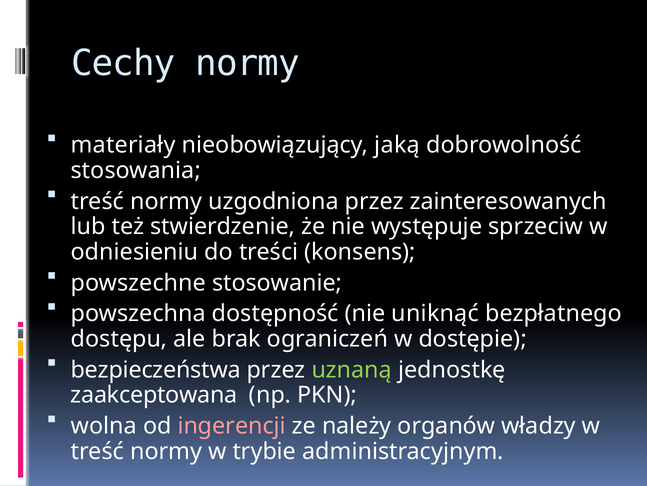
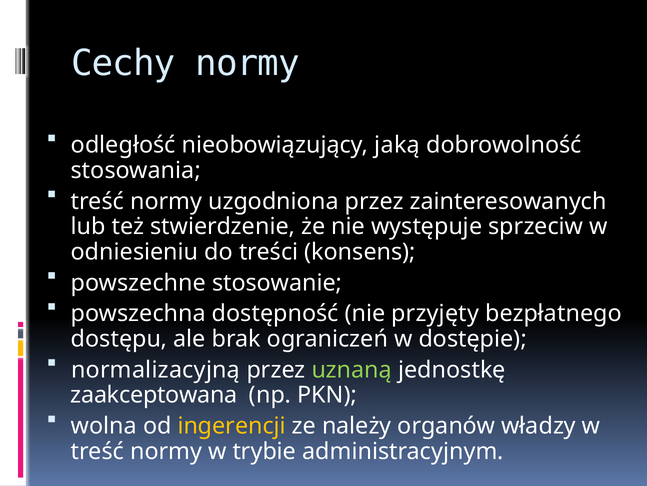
materiały: materiały -> odległość (123, 145)
uniknąć: uniknąć -> przyjęty (435, 313)
bezpieczeństwa: bezpieczeństwa -> normalizacyjną (156, 369)
ingerencji colour: pink -> yellow (232, 425)
